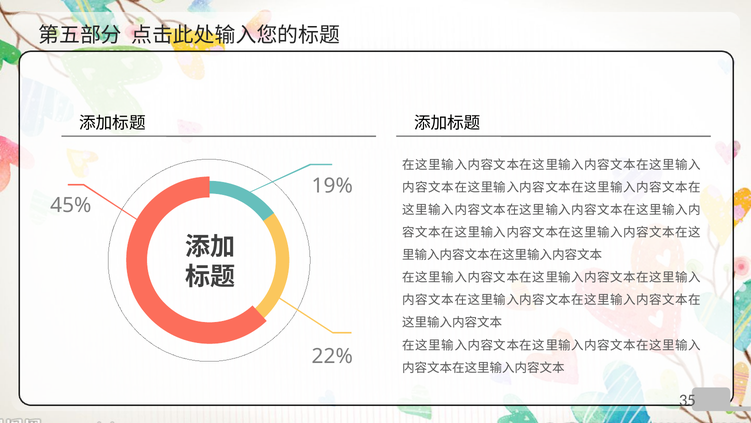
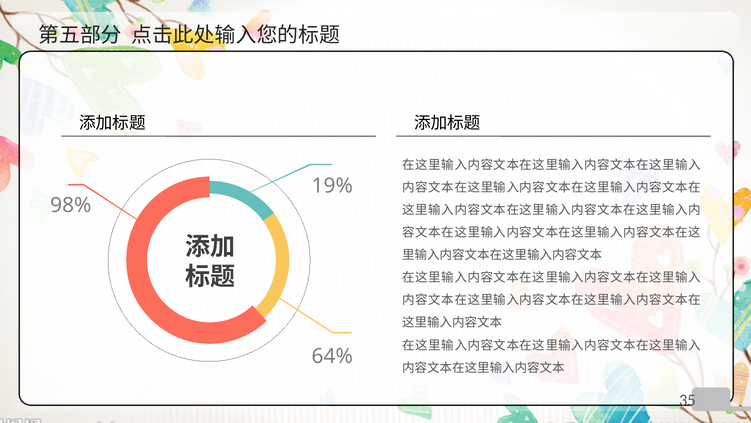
45%: 45% -> 98% (71, 205)
22%: 22% -> 64% (332, 356)
